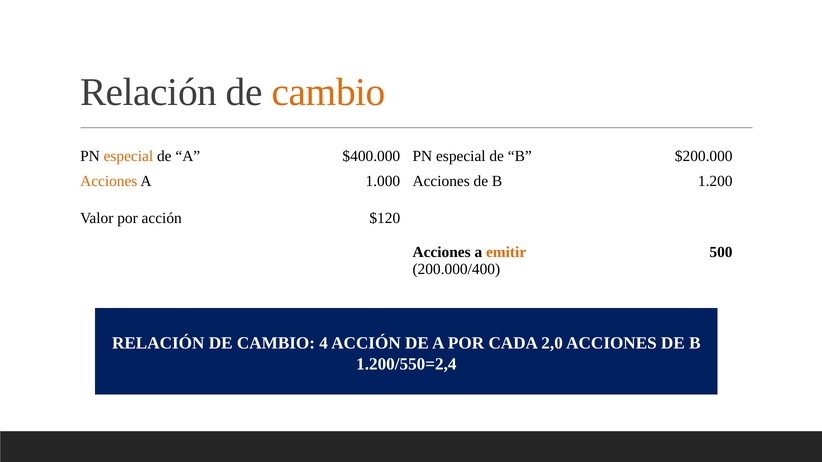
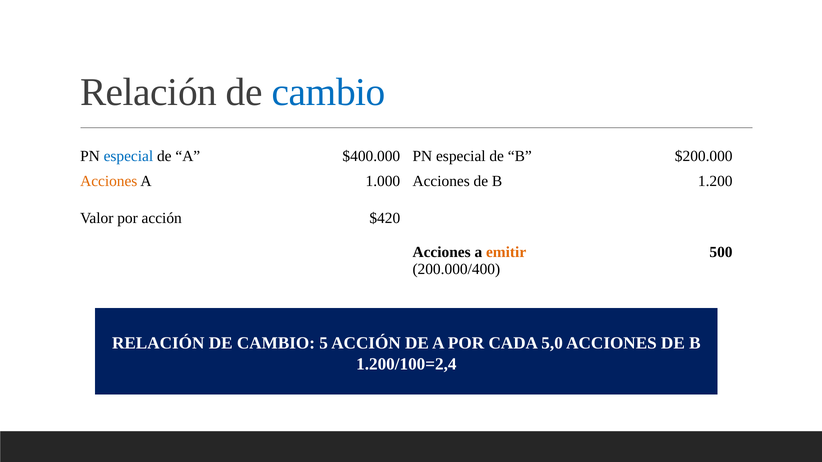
cambio colour: orange -> blue (329, 93)
especial colour: orange -> blue (128, 157)
$120: $120 -> $420 (385, 218)
4: 4 -> 5 (324, 344)
2,0: 2,0 -> 5,0 (552, 344)
1.200/550=2,4: 1.200/550=2,4 -> 1.200/100=2,4 (406, 364)
